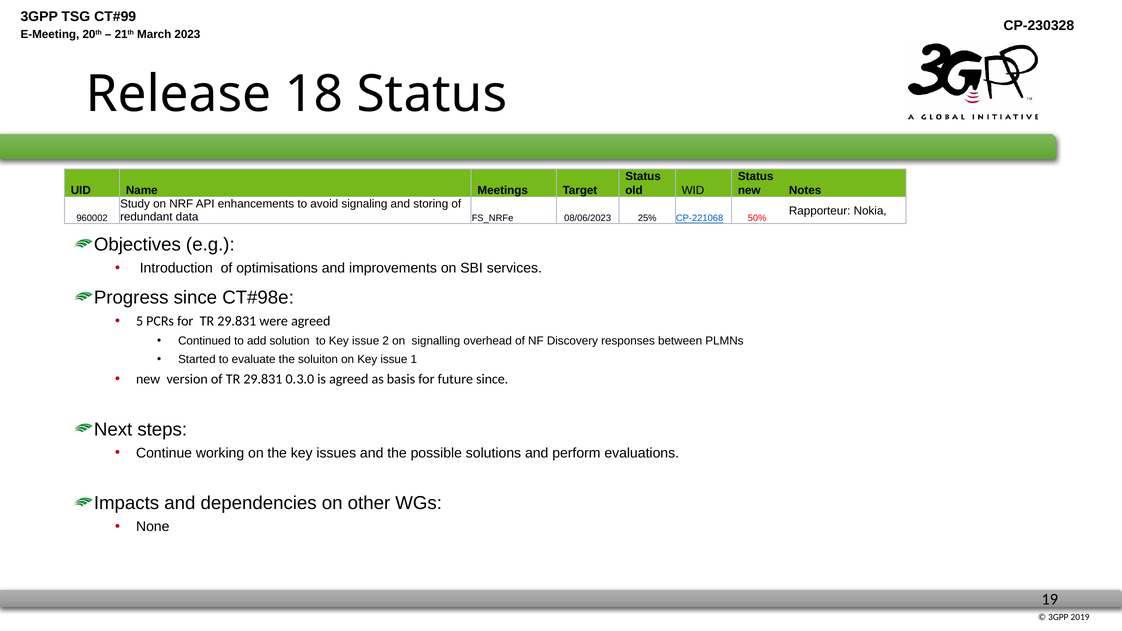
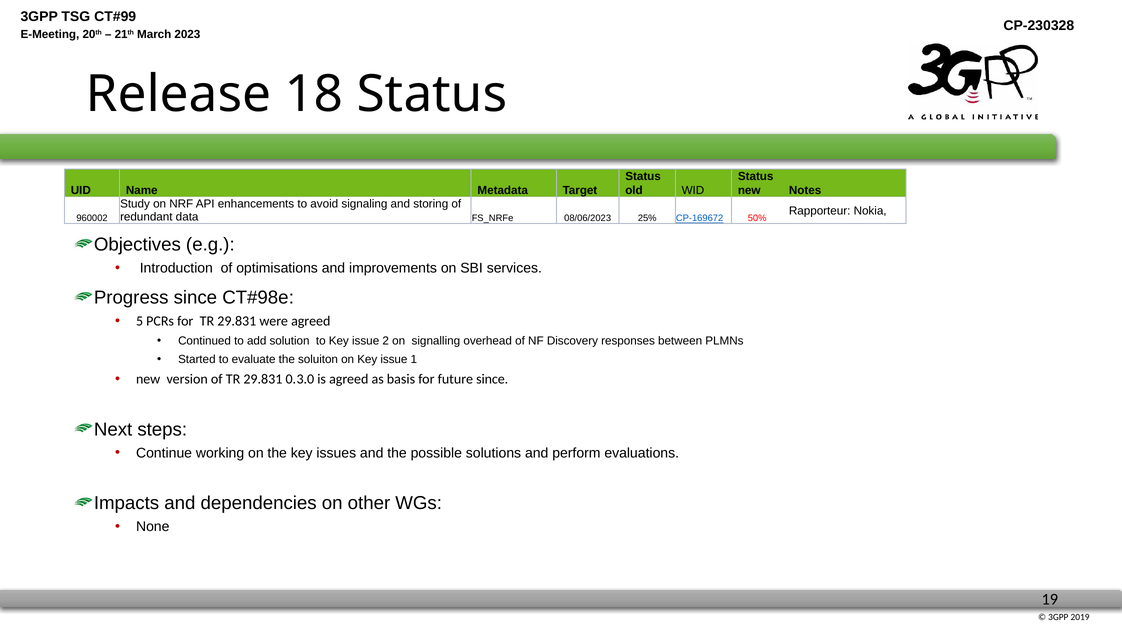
Meetings: Meetings -> Metadata (503, 190)
CP-221068: CP-221068 -> CP-169672 (700, 218)
